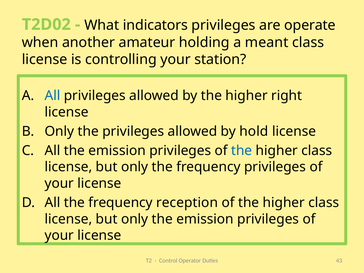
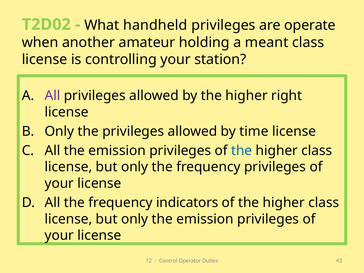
indicators: indicators -> handheld (155, 25)
All colour: blue -> purple (52, 96)
hold: hold -> time (254, 131)
reception: reception -> indicators (187, 203)
